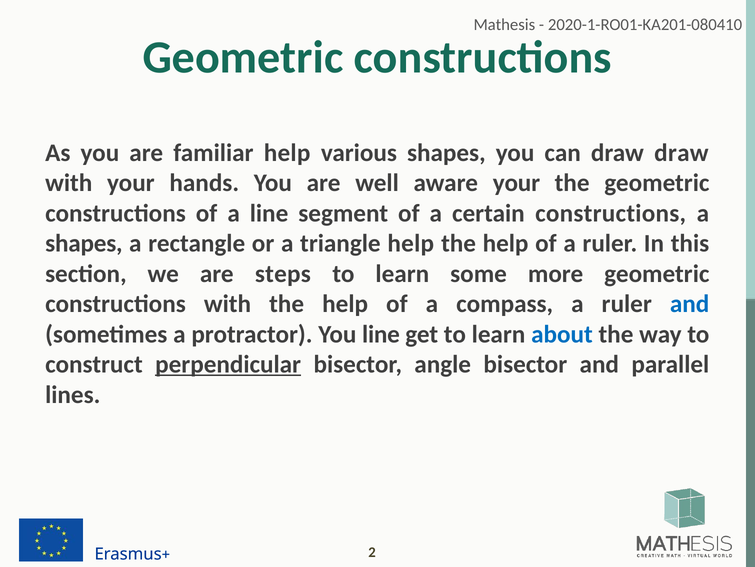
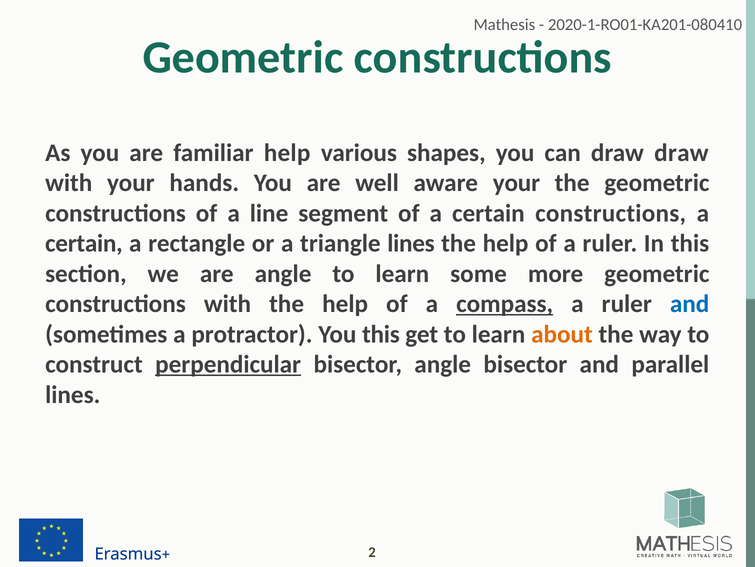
shapes: shapes -> certain (84, 243)
triangle help: help -> lines (411, 243)
are steps: steps -> angle (283, 274)
compass underline: none -> present (505, 304)
You line: line -> this (381, 334)
about colour: blue -> orange (562, 334)
